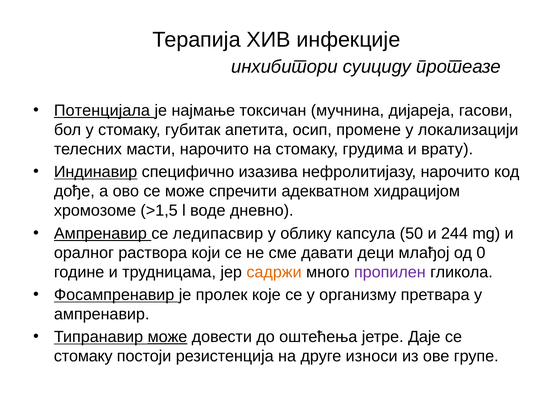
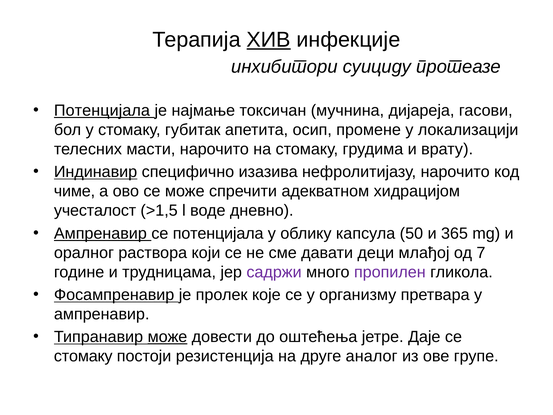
ХИВ underline: none -> present (269, 40)
дође: дође -> чиме (74, 191)
хромозоме: хромозоме -> учесталост (95, 210)
се ледипасвир: ледипасвир -> потенцијала (218, 233)
244: 244 -> 365 (454, 233)
0: 0 -> 7 (481, 253)
садржи colour: orange -> purple (274, 272)
износи: износи -> аналог (372, 356)
